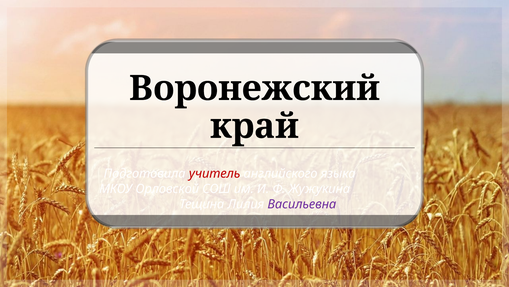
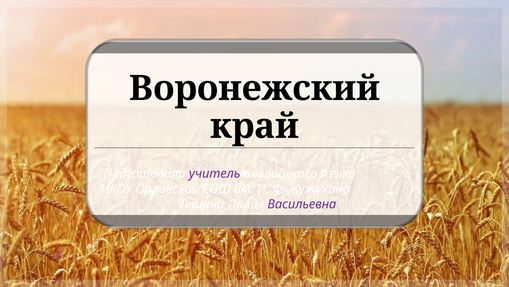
учитель colour: red -> purple (215, 173)
